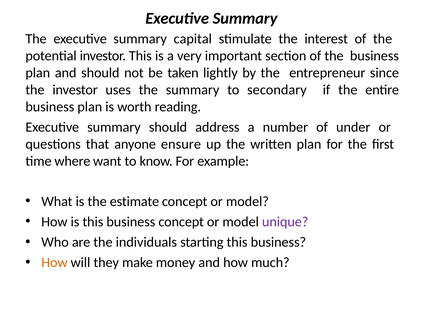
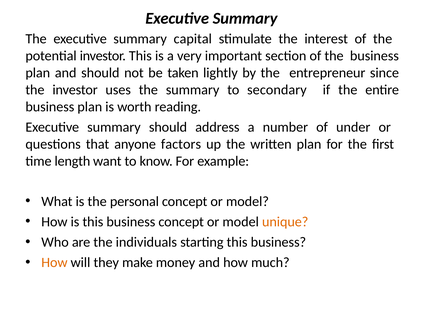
ensure: ensure -> factors (181, 144)
where: where -> length (72, 161)
estimate: estimate -> personal (134, 201)
unique colour: purple -> orange (285, 222)
